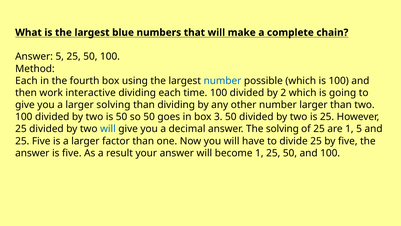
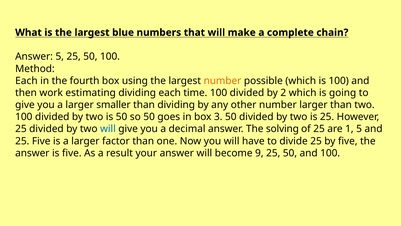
number colour: blue -> orange (222, 81)
interactive: interactive -> estimating (91, 93)
larger solving: solving -> smaller (113, 105)
become 1: 1 -> 9 (259, 153)
